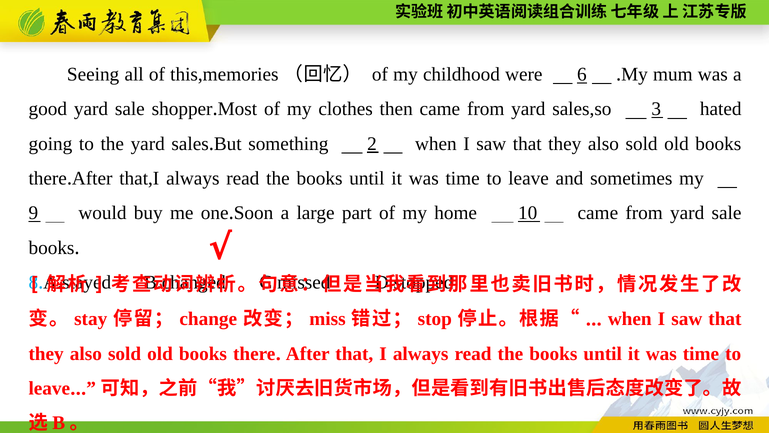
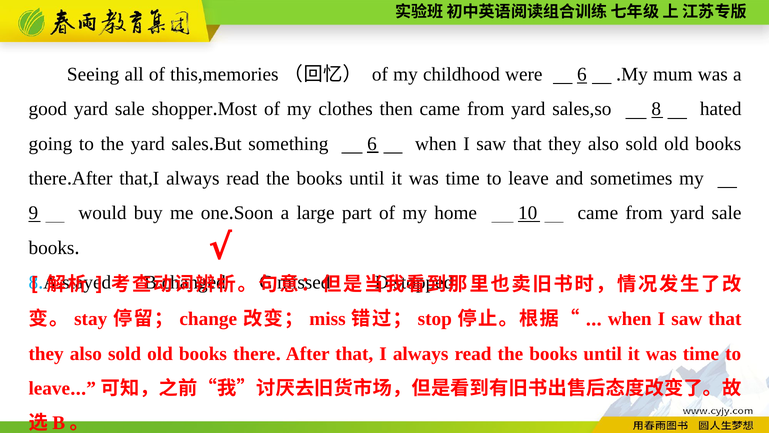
sales,so 3: 3 -> 8 (656, 109)
something 2: 2 -> 6 (372, 144)
